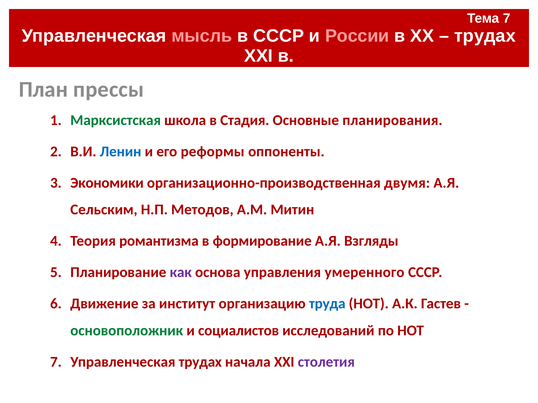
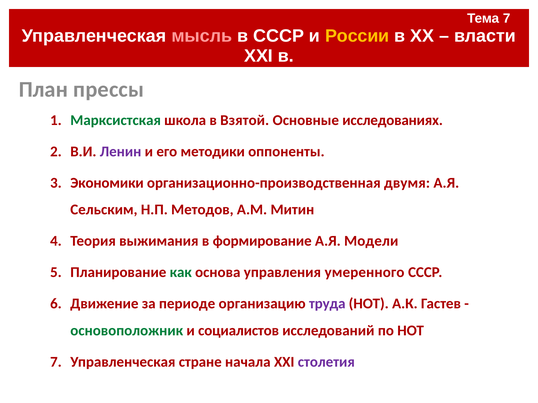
России colour: pink -> yellow (357, 36)
трудах: трудах -> власти (485, 36)
Стадия: Стадия -> Взятой (245, 120)
планирования: планирования -> исследованиях (393, 120)
Ленин colour: blue -> purple (121, 152)
реформы: реформы -> методики (213, 152)
романтизма: романтизма -> выжимания (159, 241)
Взгляды: Взгляды -> Модели (371, 241)
как colour: purple -> green (181, 273)
институт: институт -> периоде (187, 304)
труда colour: blue -> purple (327, 304)
Управленческая трудах: трудах -> стране (200, 362)
